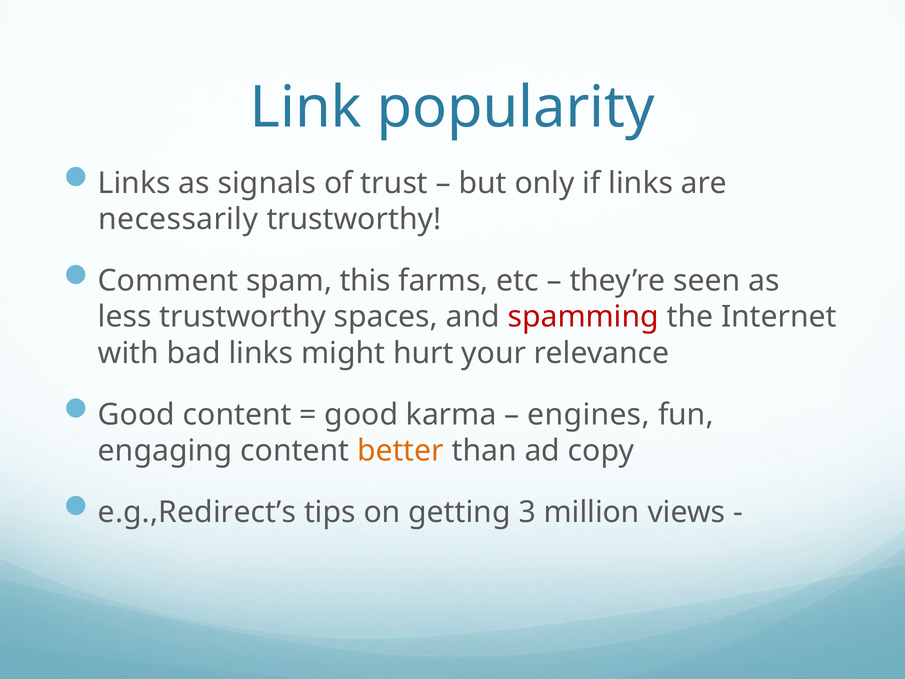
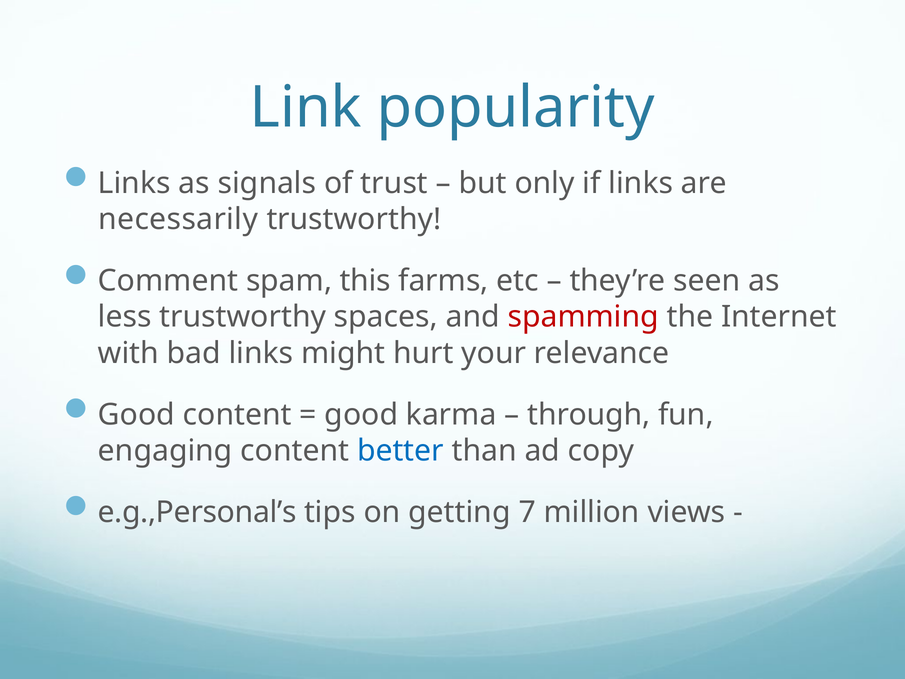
engines: engines -> through (589, 414)
better colour: orange -> blue (400, 451)
e.g.,Redirect’s: e.g.,Redirect’s -> e.g.,Personal’s (197, 512)
3: 3 -> 7 (527, 512)
